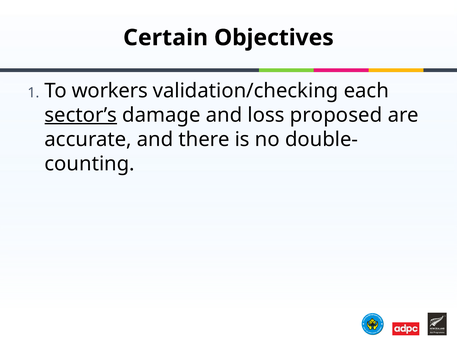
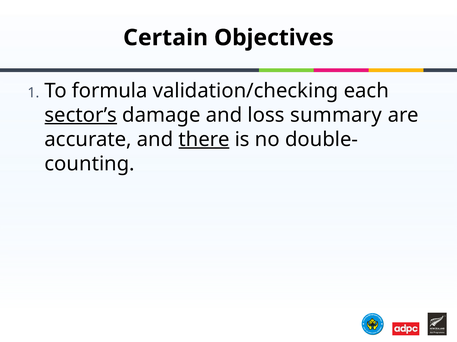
workers: workers -> formula (110, 91)
proposed: proposed -> summary (336, 115)
there underline: none -> present (204, 140)
